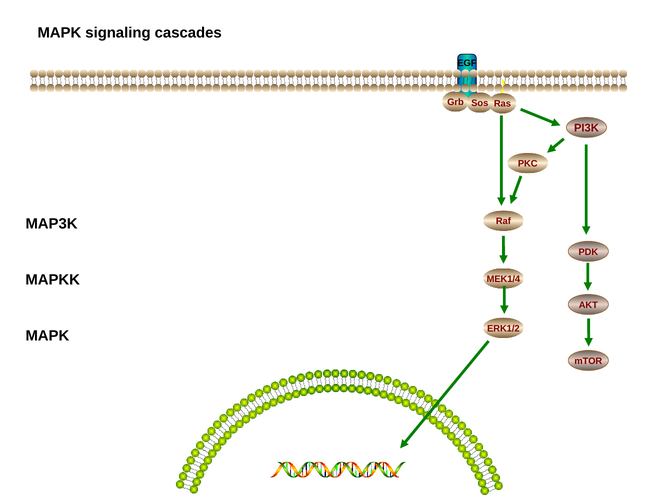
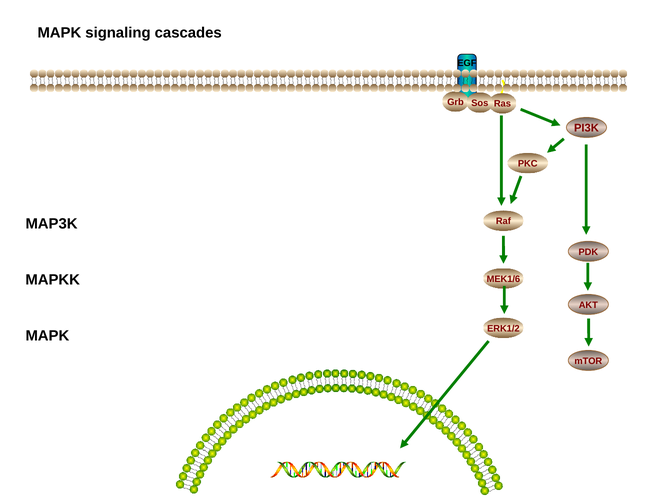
MEK1/4: MEK1/4 -> MEK1/6 (503, 279)
